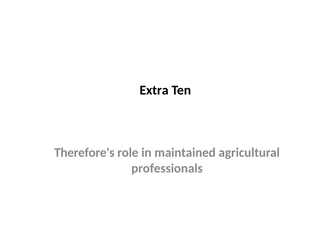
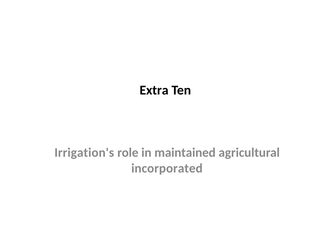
Therefore's: Therefore's -> Irrigation's (84, 152)
professionals: professionals -> incorporated (167, 168)
